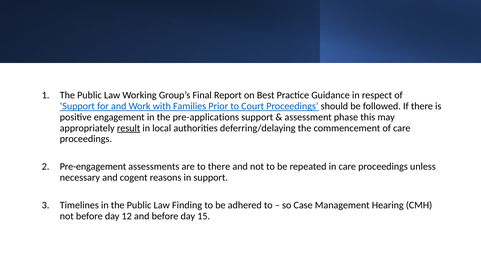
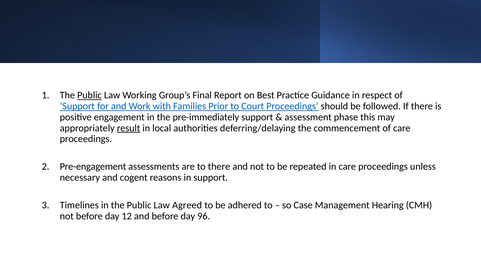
Public underline: none -> present (89, 95)
pre-applications: pre-applications -> pre-immediately (206, 117)
Finding: Finding -> Agreed (187, 205)
15: 15 -> 96 (204, 216)
